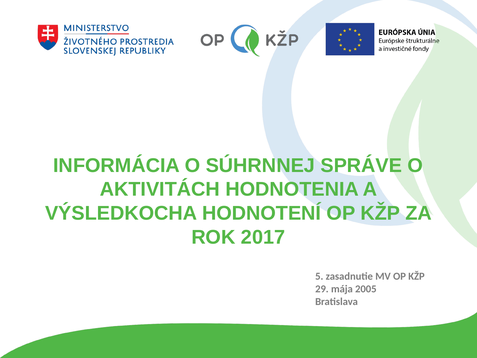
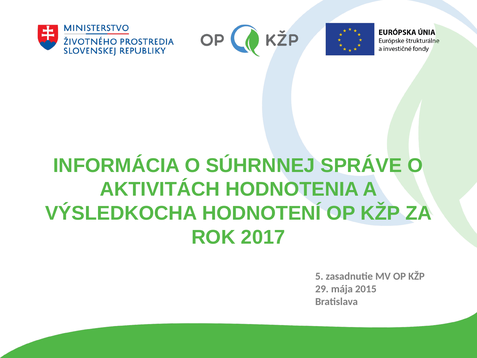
2005: 2005 -> 2015 (366, 289)
